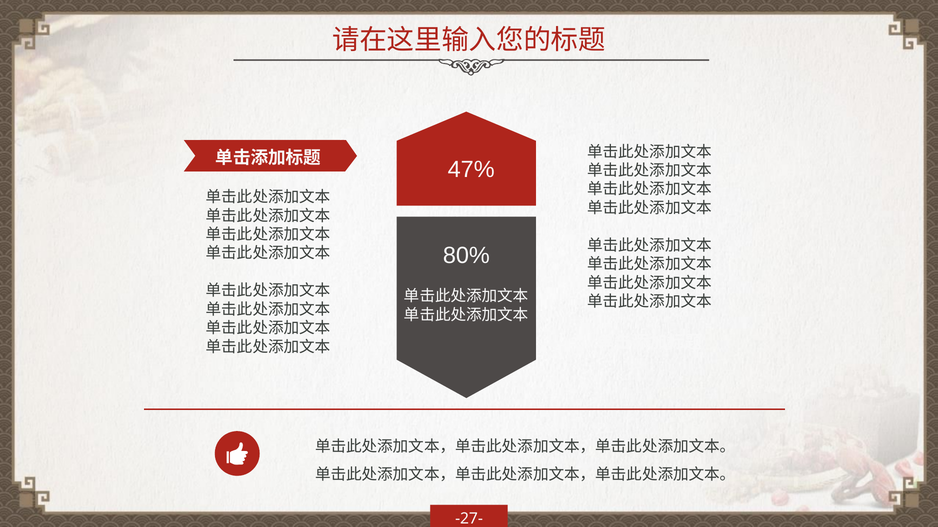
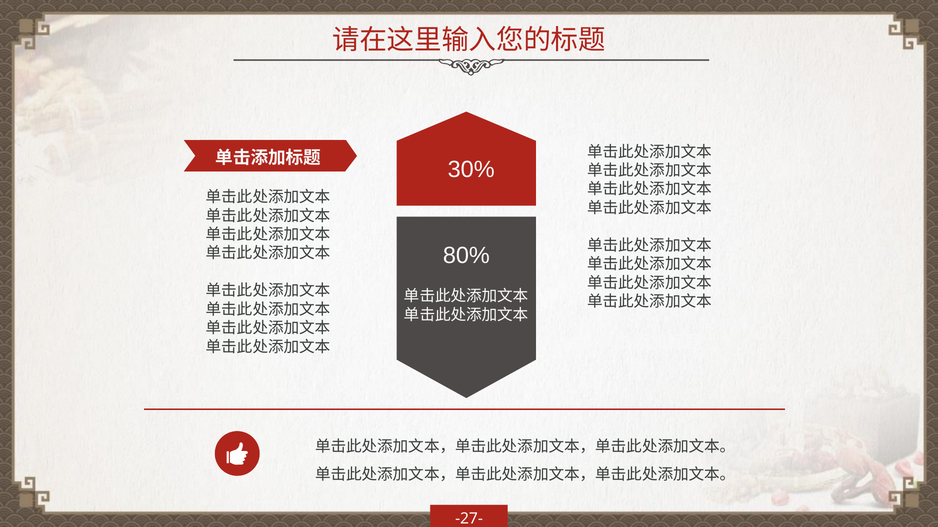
47%: 47% -> 30% (471, 170)
